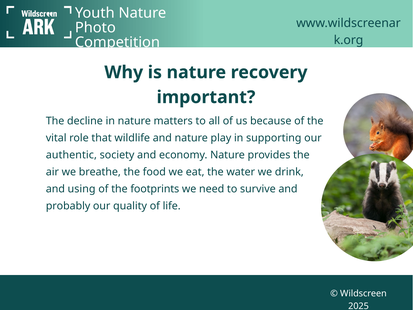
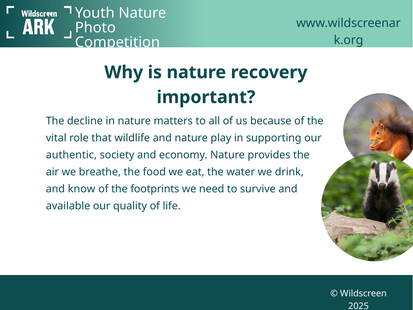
using: using -> know (82, 189)
probably: probably -> available (68, 206)
